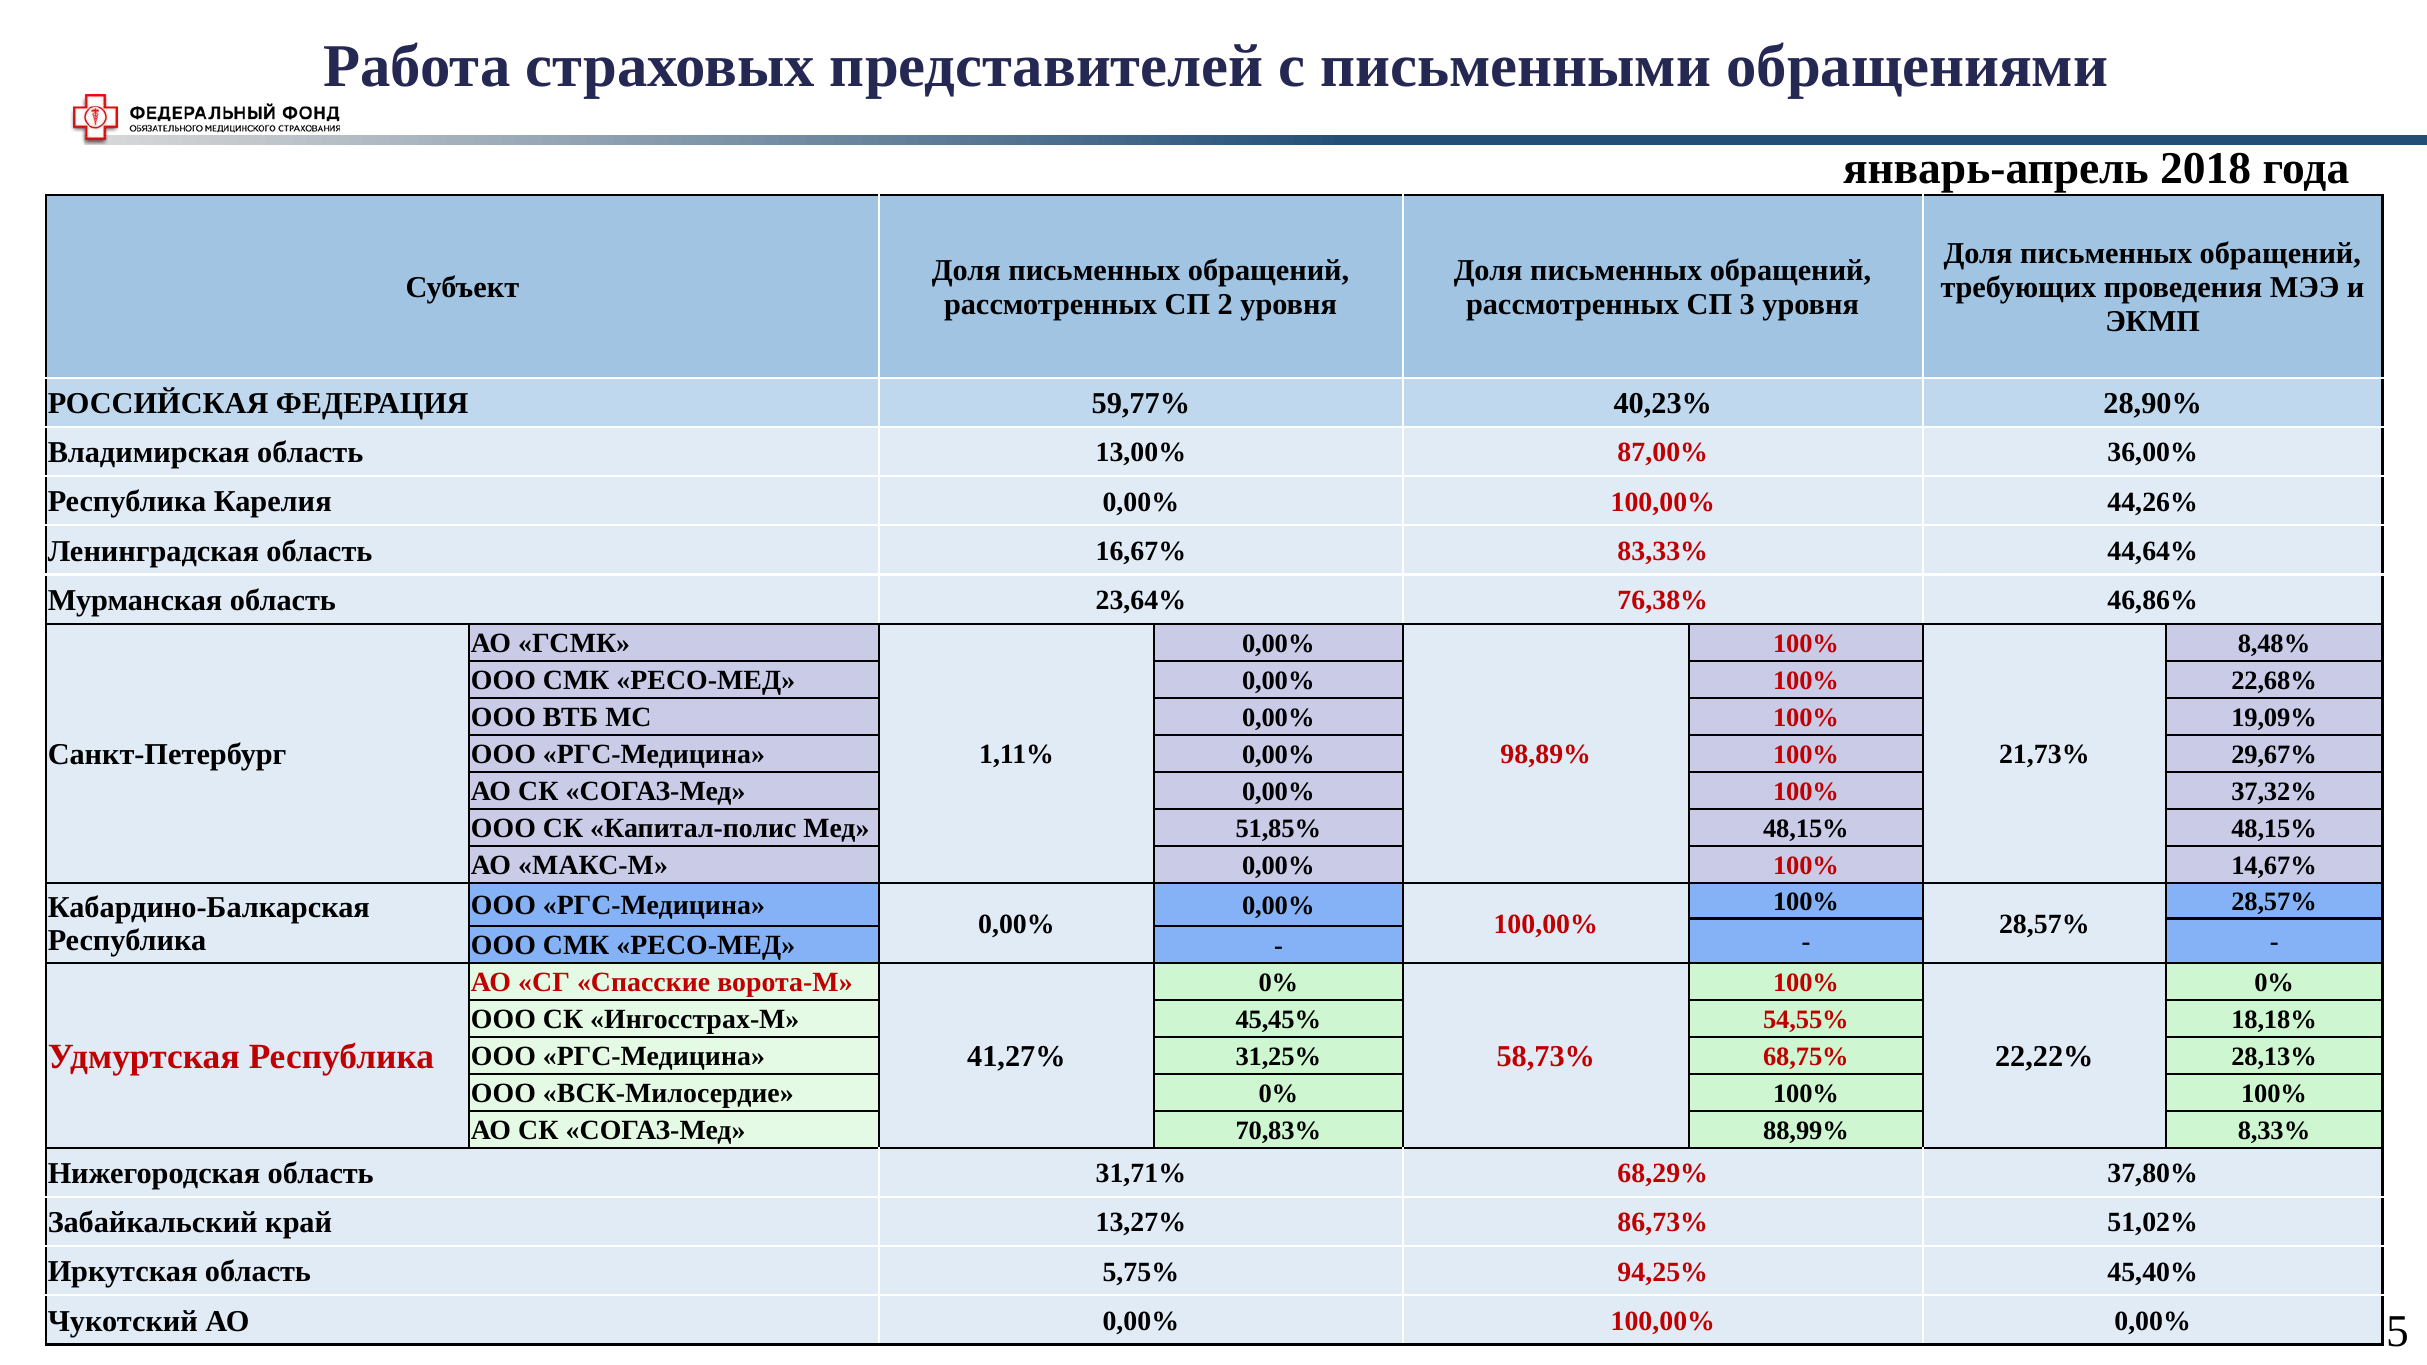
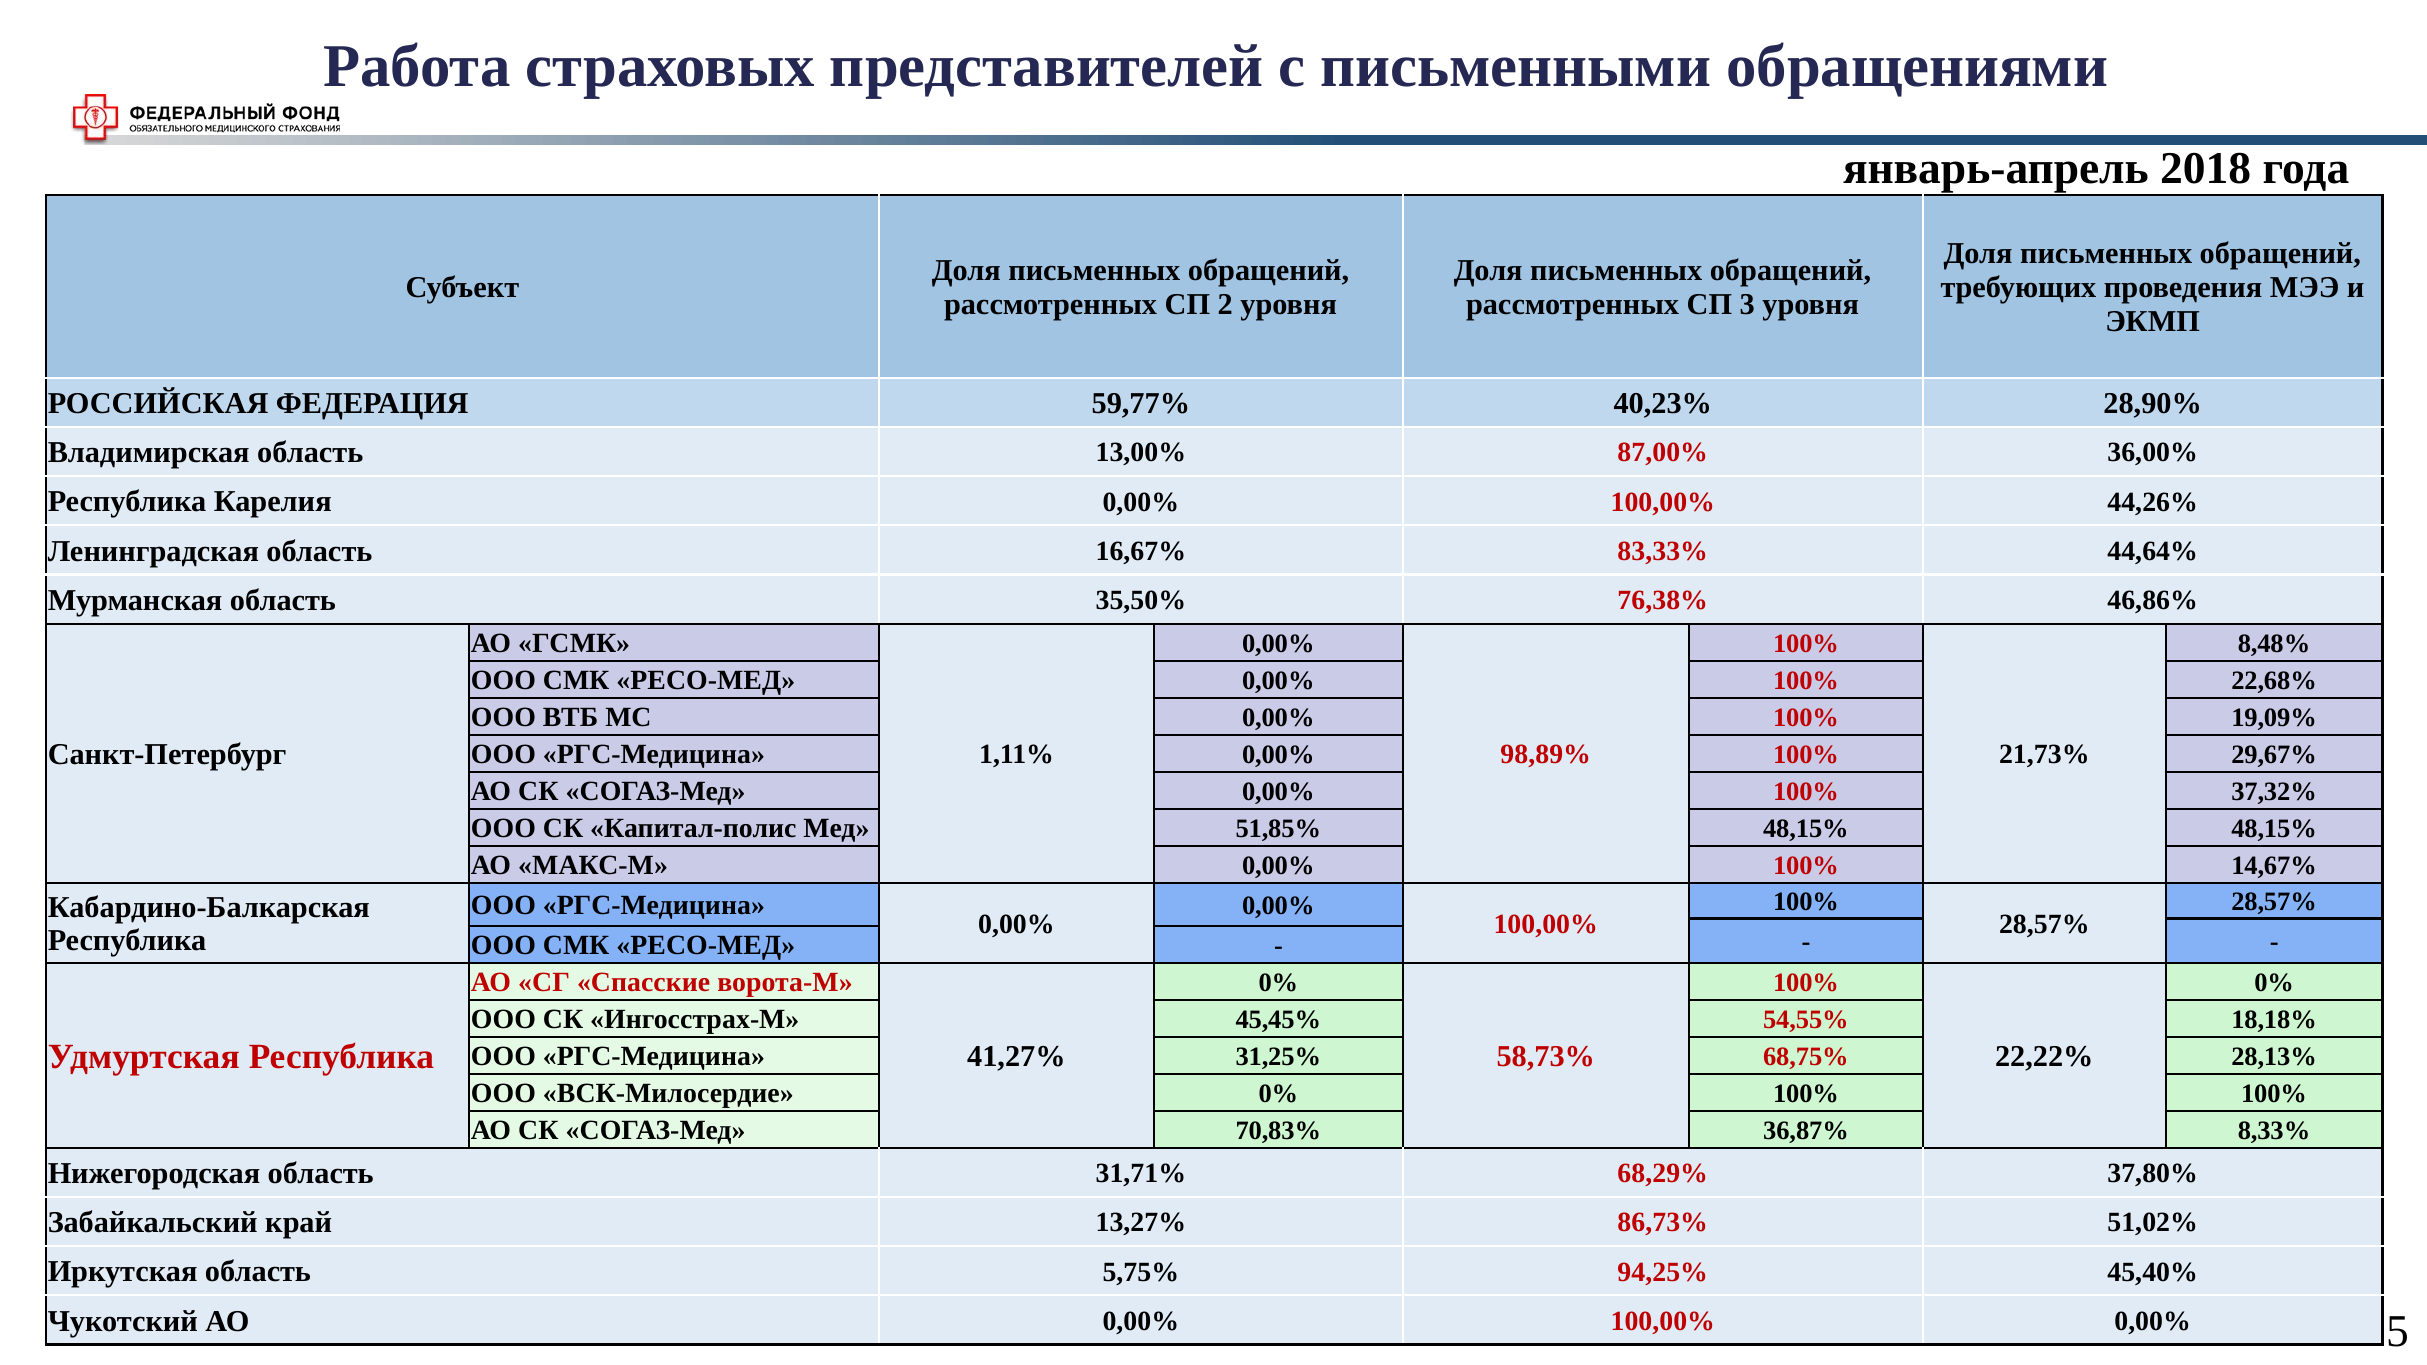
23,64%: 23,64% -> 35,50% (1141, 600)
88,99%: 88,99% -> 36,87% (1806, 1131)
